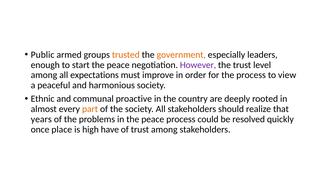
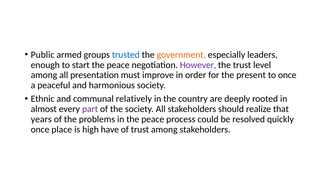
trusted colour: orange -> blue (126, 55)
expectations: expectations -> presentation (95, 75)
the process: process -> present (251, 75)
to view: view -> once (287, 75)
proactive: proactive -> relatively (134, 99)
part colour: orange -> purple (90, 109)
